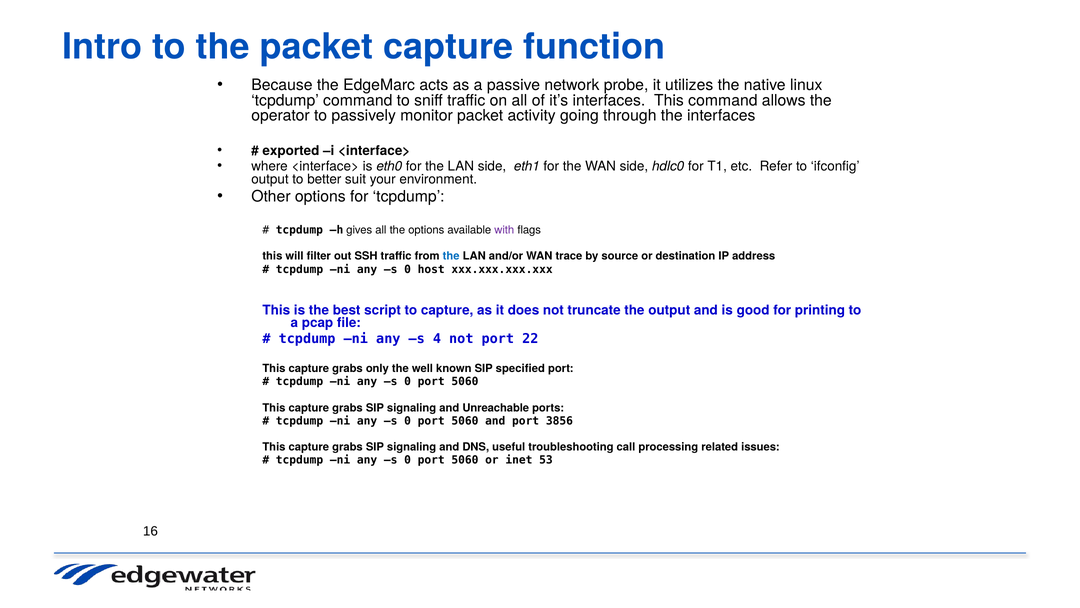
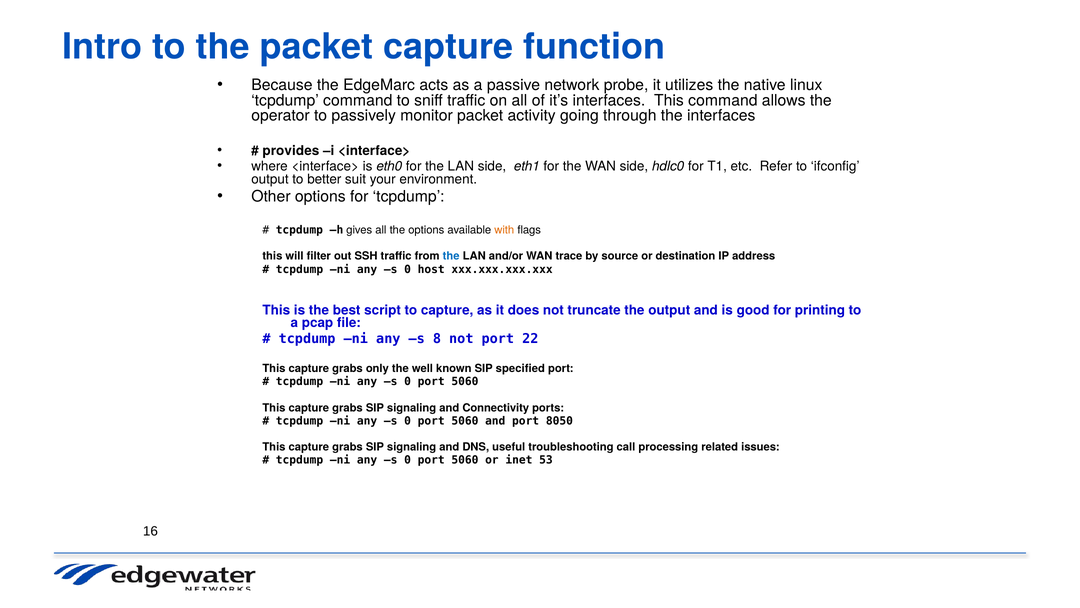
exported: exported -> provides (291, 151)
with colour: purple -> orange (504, 230)
4: 4 -> 8 (437, 338)
Unreachable: Unreachable -> Connectivity (496, 408)
3856: 3856 -> 8050 (559, 421)
